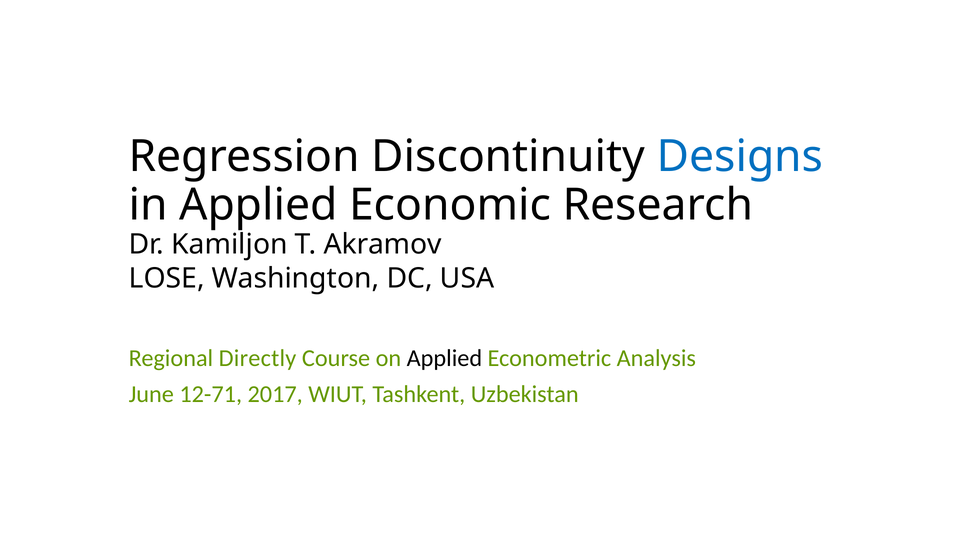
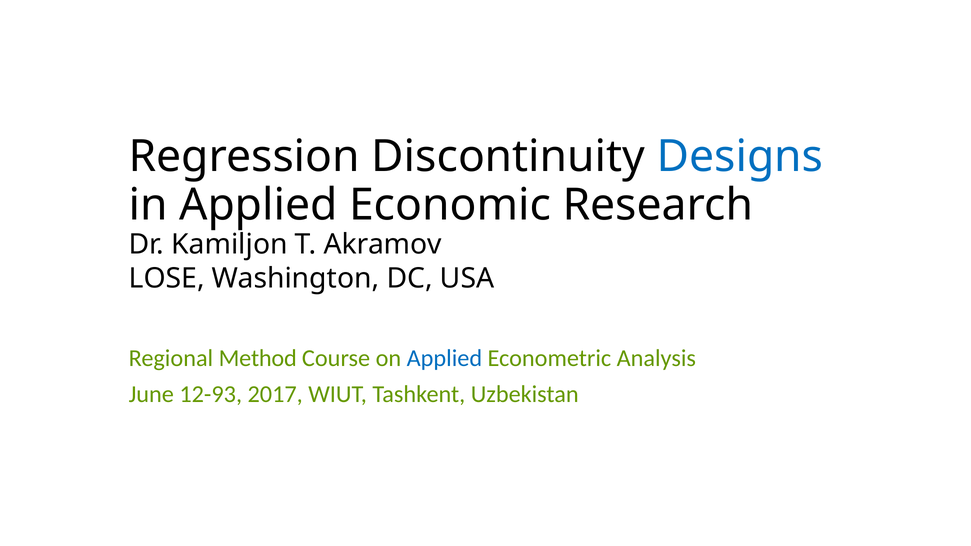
Directly: Directly -> Method (258, 358)
Applied colour: black -> blue (444, 358)
12-71: 12-71 -> 12-93 (211, 394)
